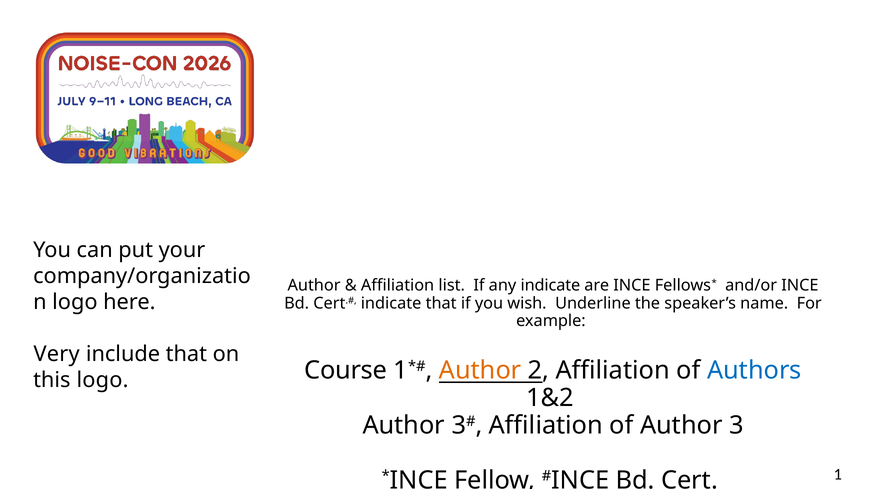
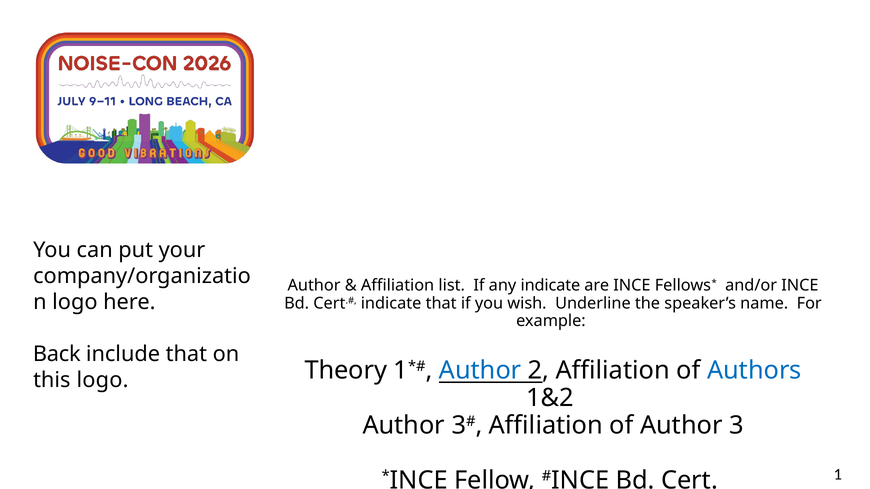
Very: Very -> Back (57, 354)
Course: Course -> Theory (346, 371)
Author colour: orange -> blue (480, 371)
